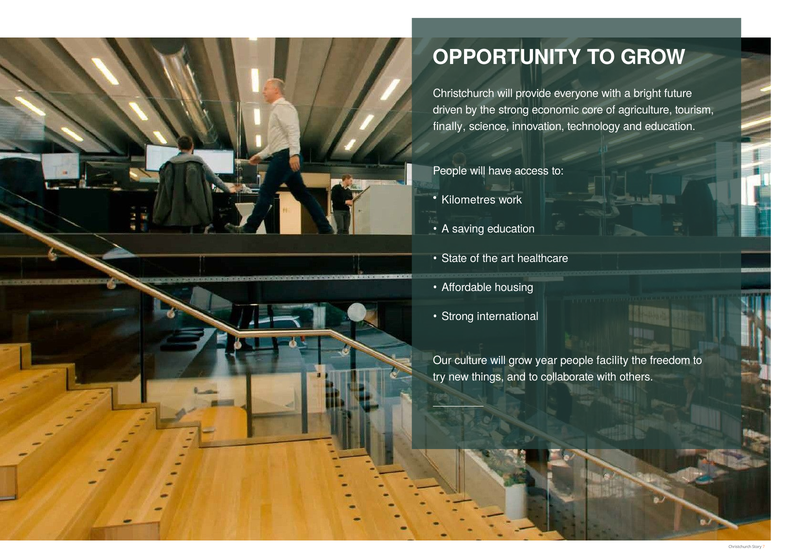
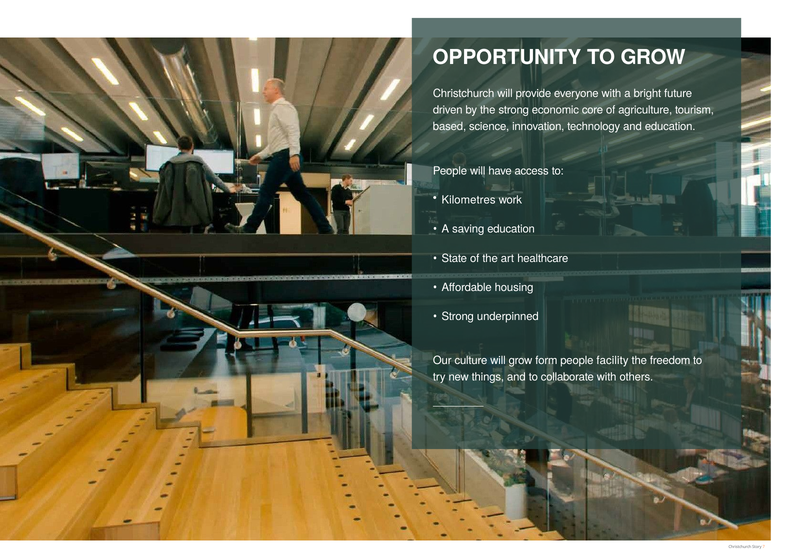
finally: finally -> based (450, 126)
international: international -> underpinned (508, 316)
year: year -> form (546, 360)
